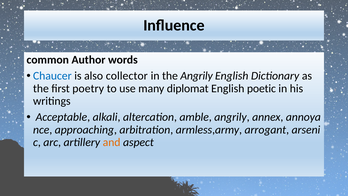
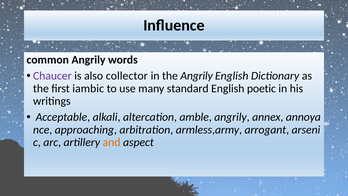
common Author: Author -> Angrily (88, 60)
Chaucer colour: blue -> purple (52, 76)
poetry: poetry -> iambic (88, 88)
diplomat: diplomat -> standard (188, 88)
